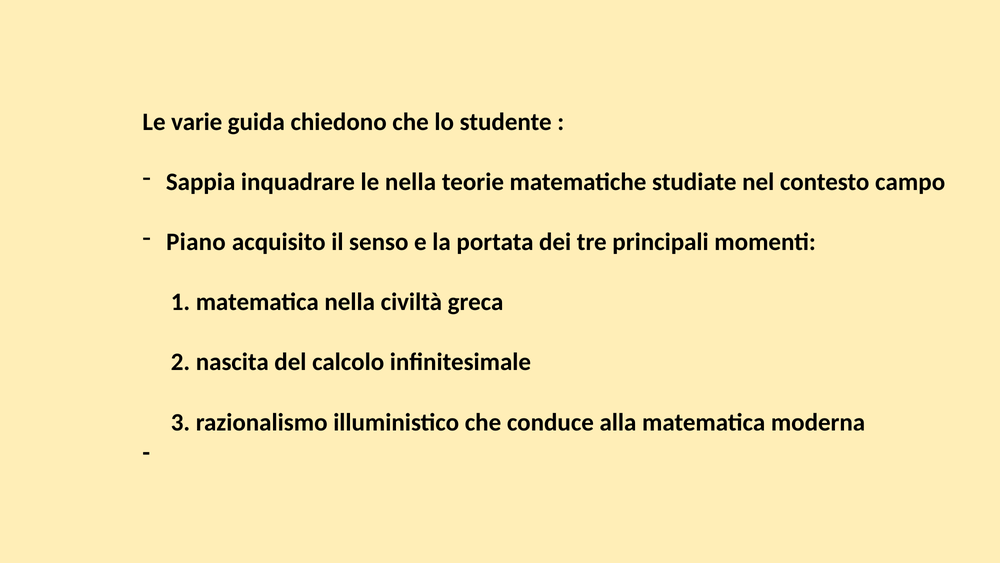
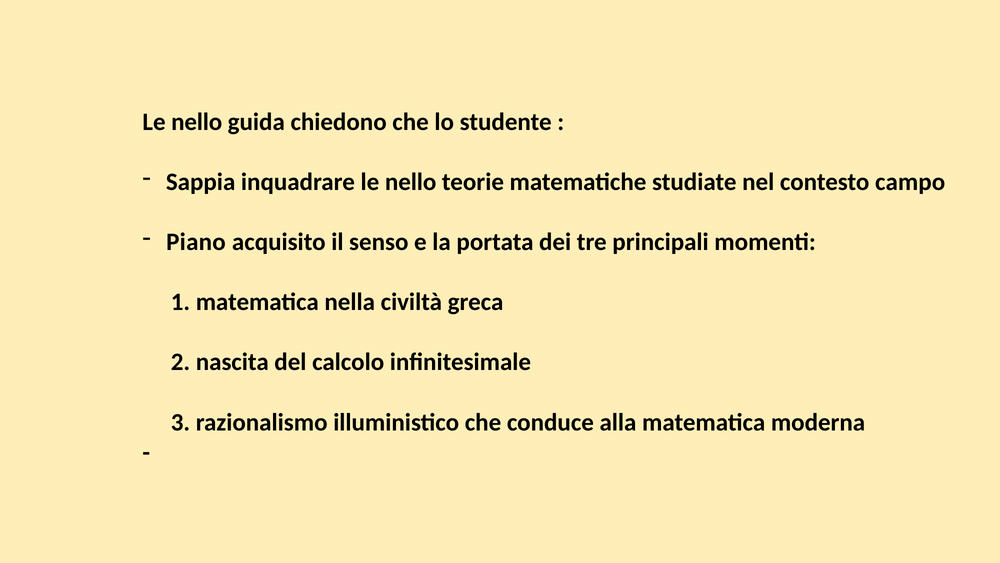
varie: varie -> nello (197, 122)
inquadrare le nella: nella -> nello (411, 182)
